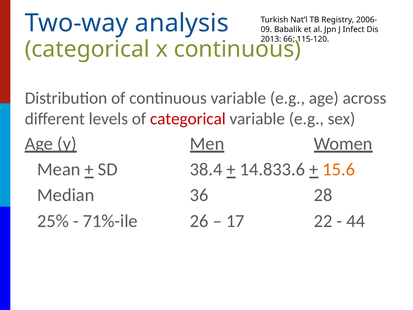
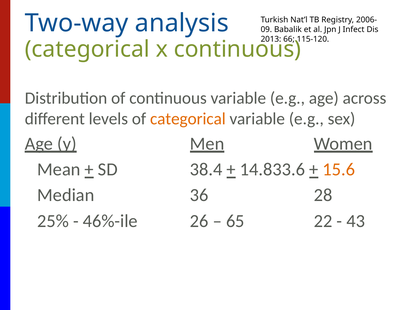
categorical colour: red -> orange (188, 119)
71%-ile: 71%-ile -> 46%-ile (110, 221)
17: 17 -> 65 (235, 221)
44: 44 -> 43 (356, 221)
